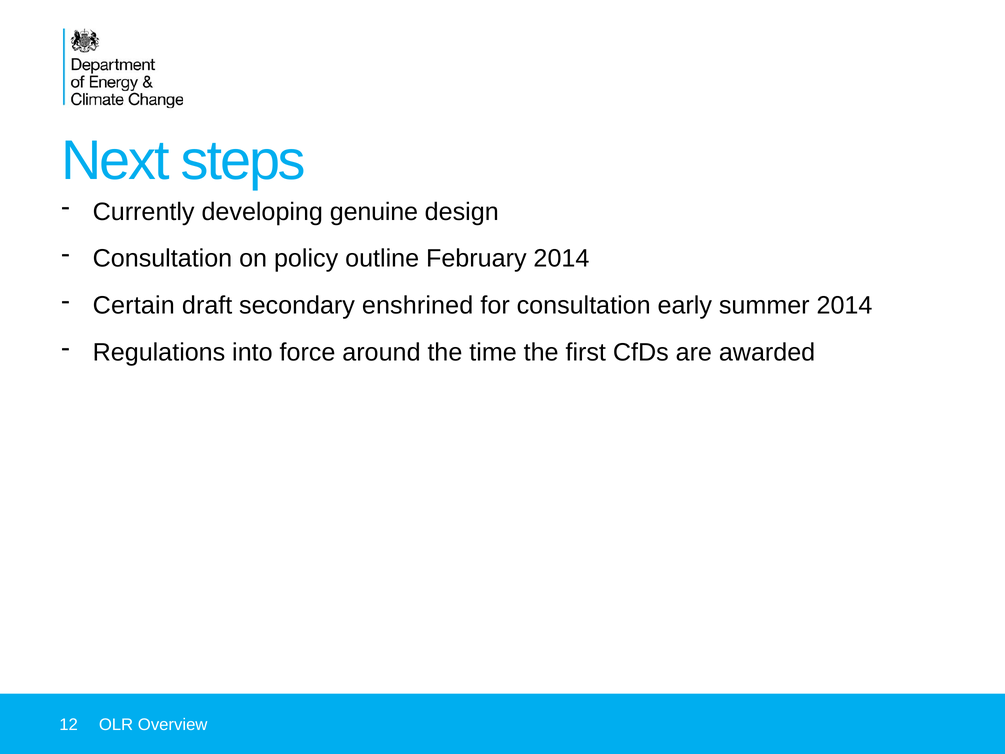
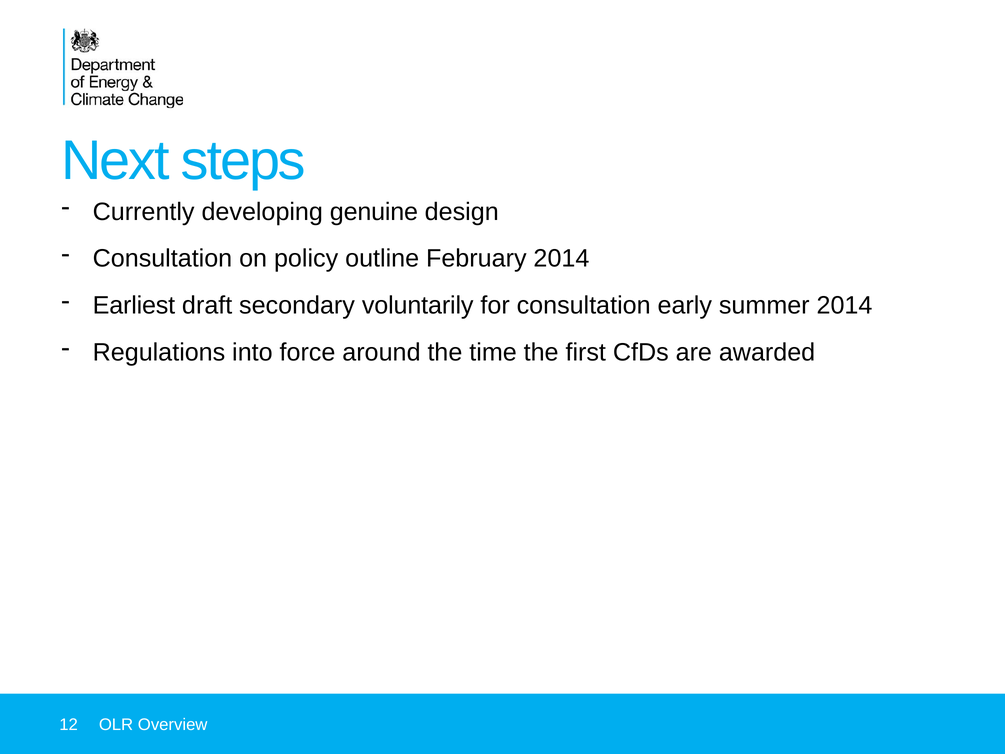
Certain: Certain -> Earliest (134, 305)
enshrined: enshrined -> voluntarily (418, 305)
